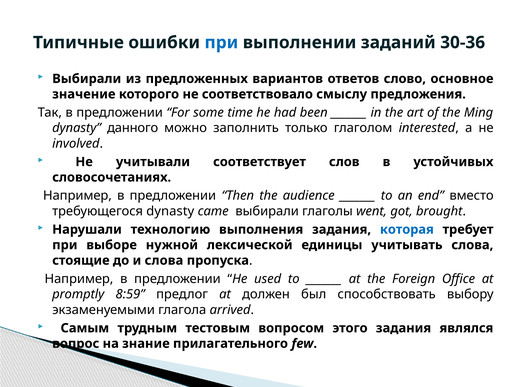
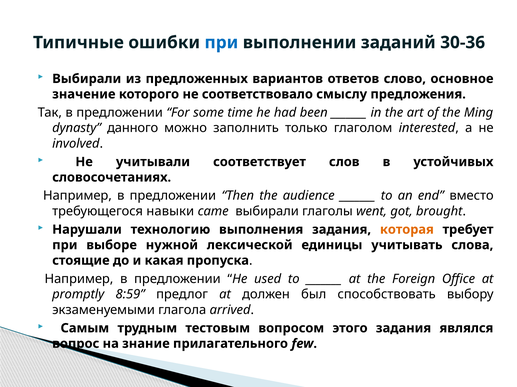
требующегося dynasty: dynasty -> навыки (170, 212)
которая colour: blue -> orange (407, 230)
и слова: слова -> какая (164, 261)
